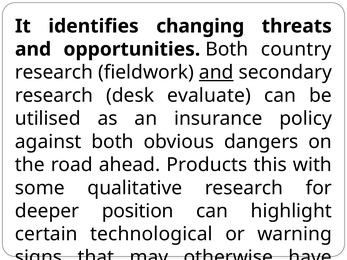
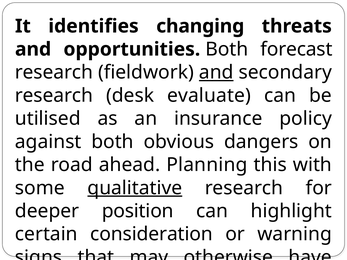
country: country -> forecast (296, 49)
Products: Products -> Planning (207, 165)
qualitative underline: none -> present (135, 188)
technological: technological -> consideration (152, 234)
